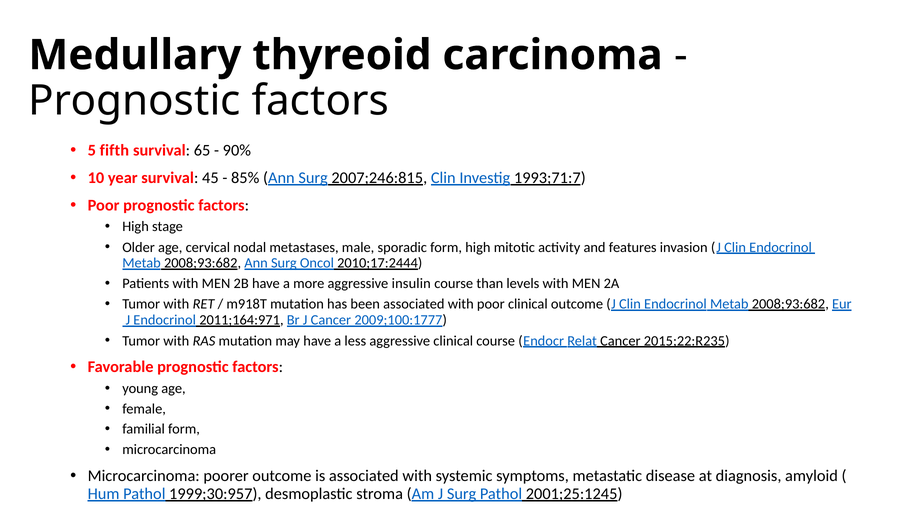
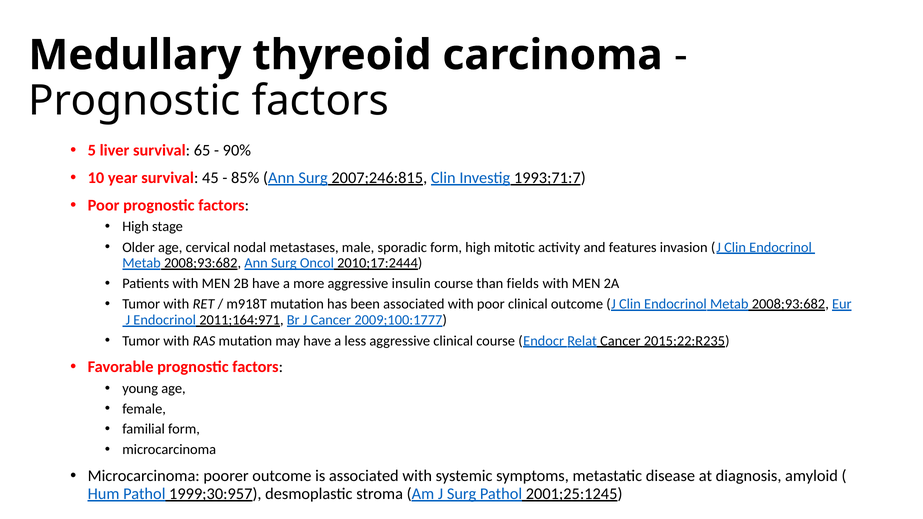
fifth: fifth -> liver (115, 150)
levels: levels -> fields (523, 284)
